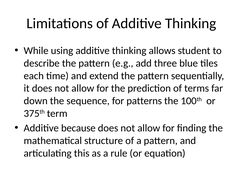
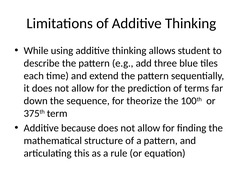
patterns: patterns -> theorize (144, 101)
